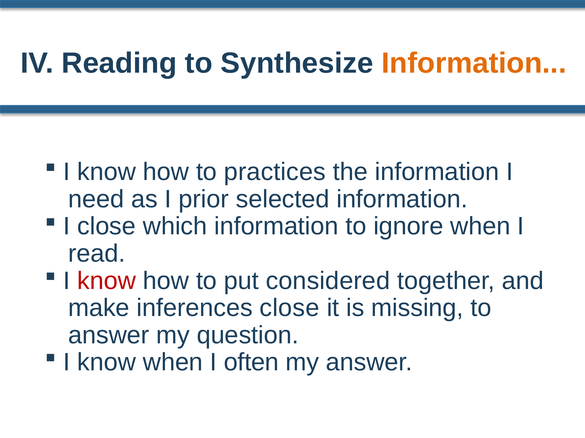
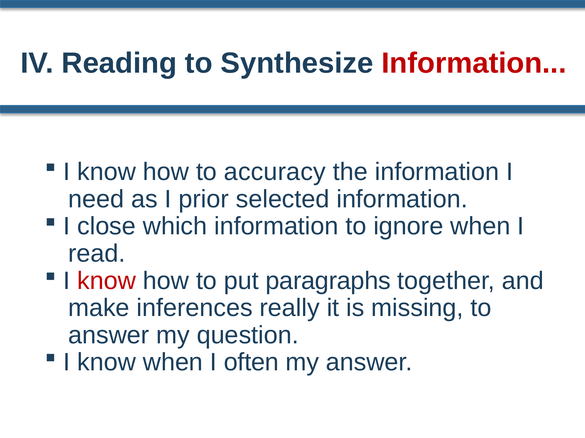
Information colour: orange -> red (474, 63)
practices: practices -> accuracy (275, 172)
considered: considered -> paragraphs (328, 281)
inferences close: close -> really (290, 308)
